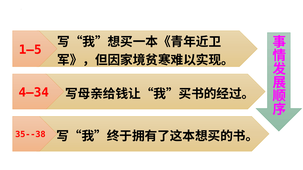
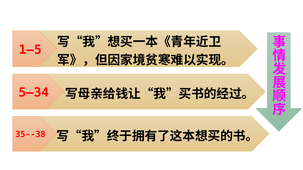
4—34: 4—34 -> 5—34 (34, 93)
